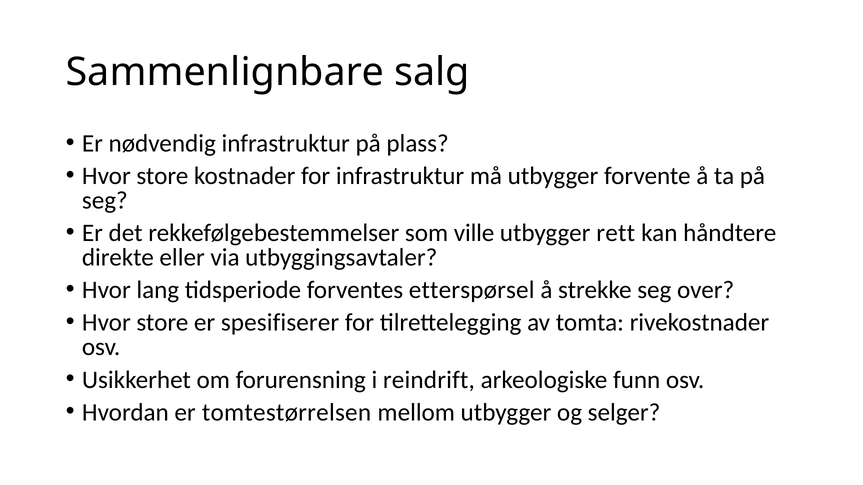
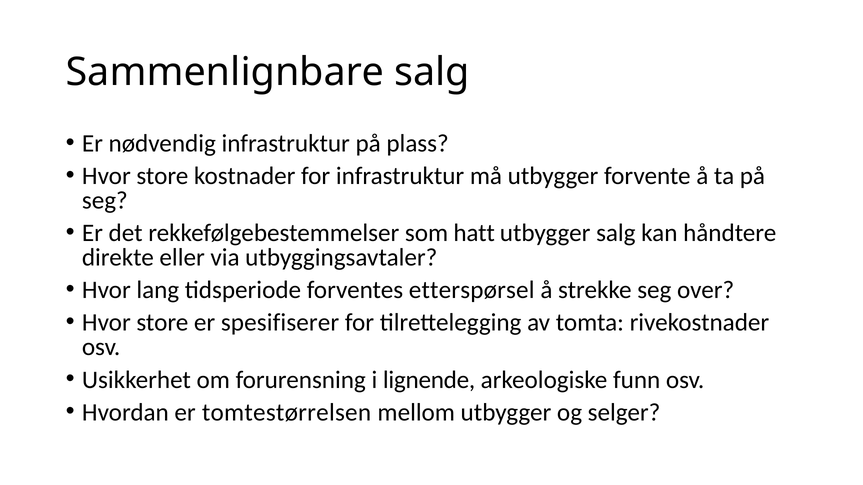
ville: ville -> hatt (474, 233)
utbygger rett: rett -> salg (616, 233)
reindrift: reindrift -> lignende (429, 380)
